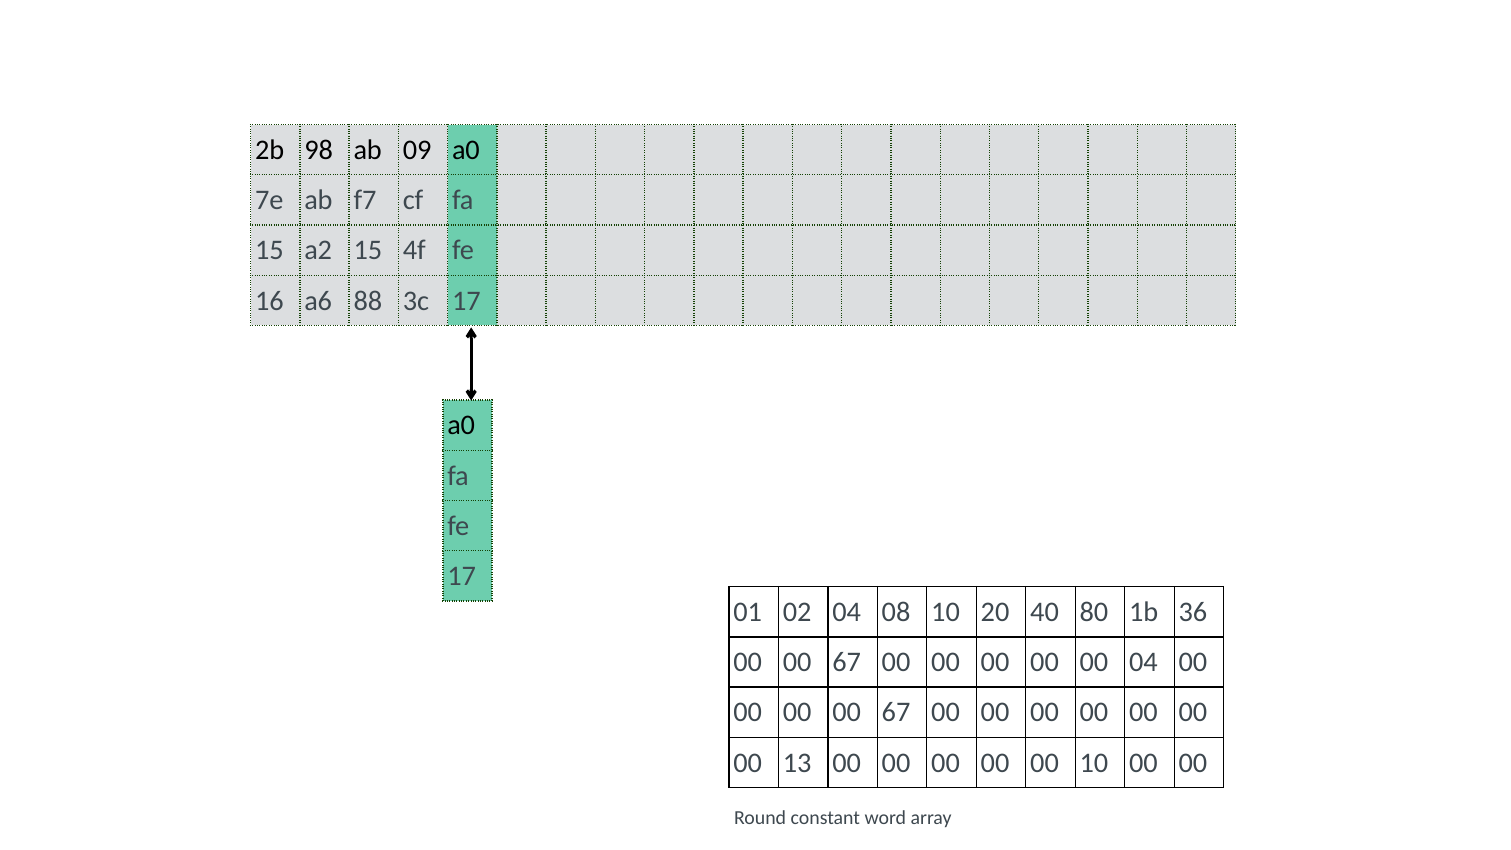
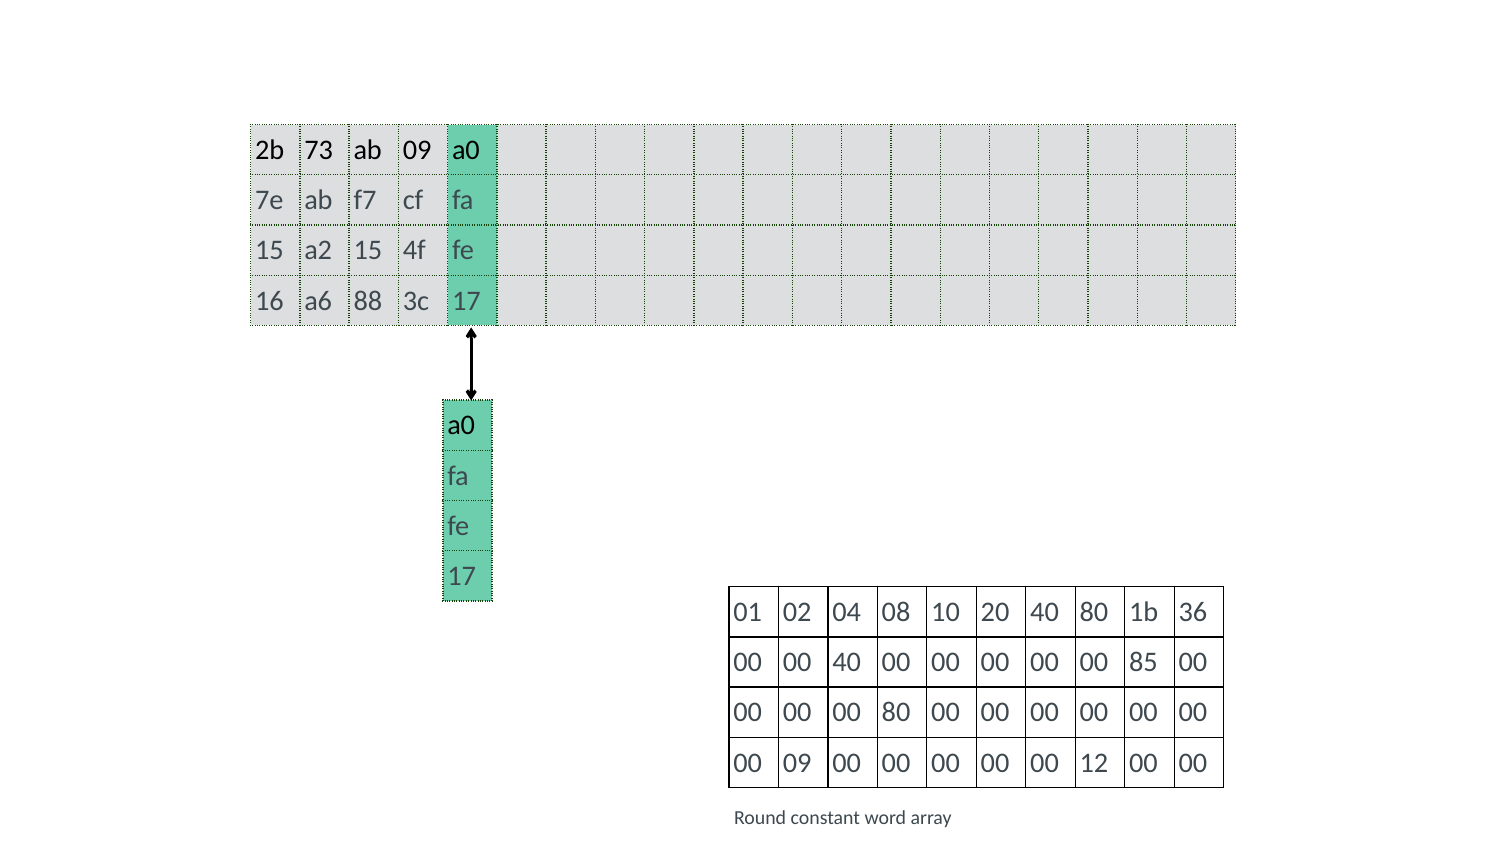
98: 98 -> 73 (319, 150)
67: 67 -> 40 (847, 662)
00 04: 04 -> 85 (1143, 662)
00 00 00 67: 67 -> 80 (896, 713)
00 13: 13 -> 09 (797, 763)
00 10: 10 -> 12 (1094, 763)
